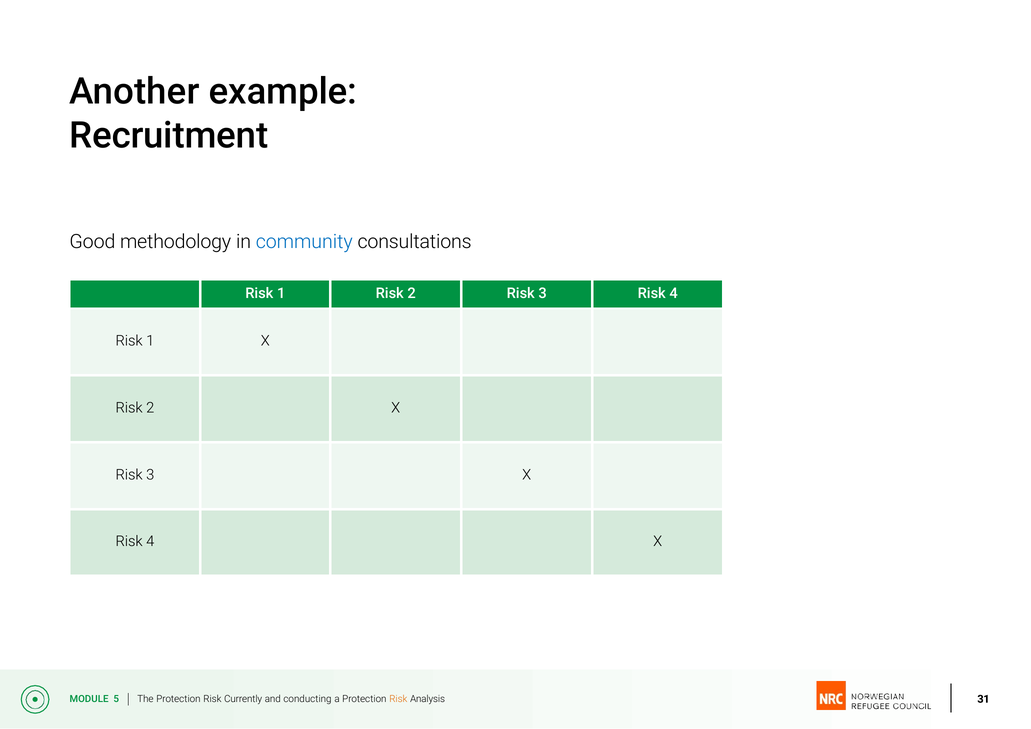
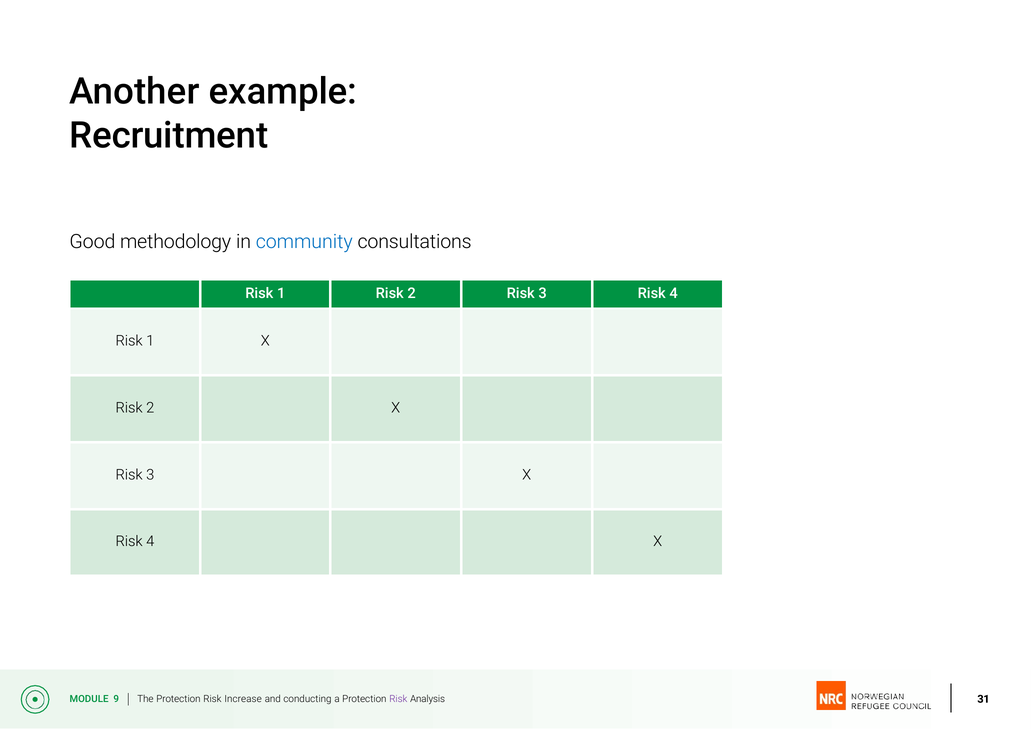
5: 5 -> 9 (116, 699)
Currently: Currently -> Increase (243, 699)
Risk colour: orange -> purple (398, 699)
